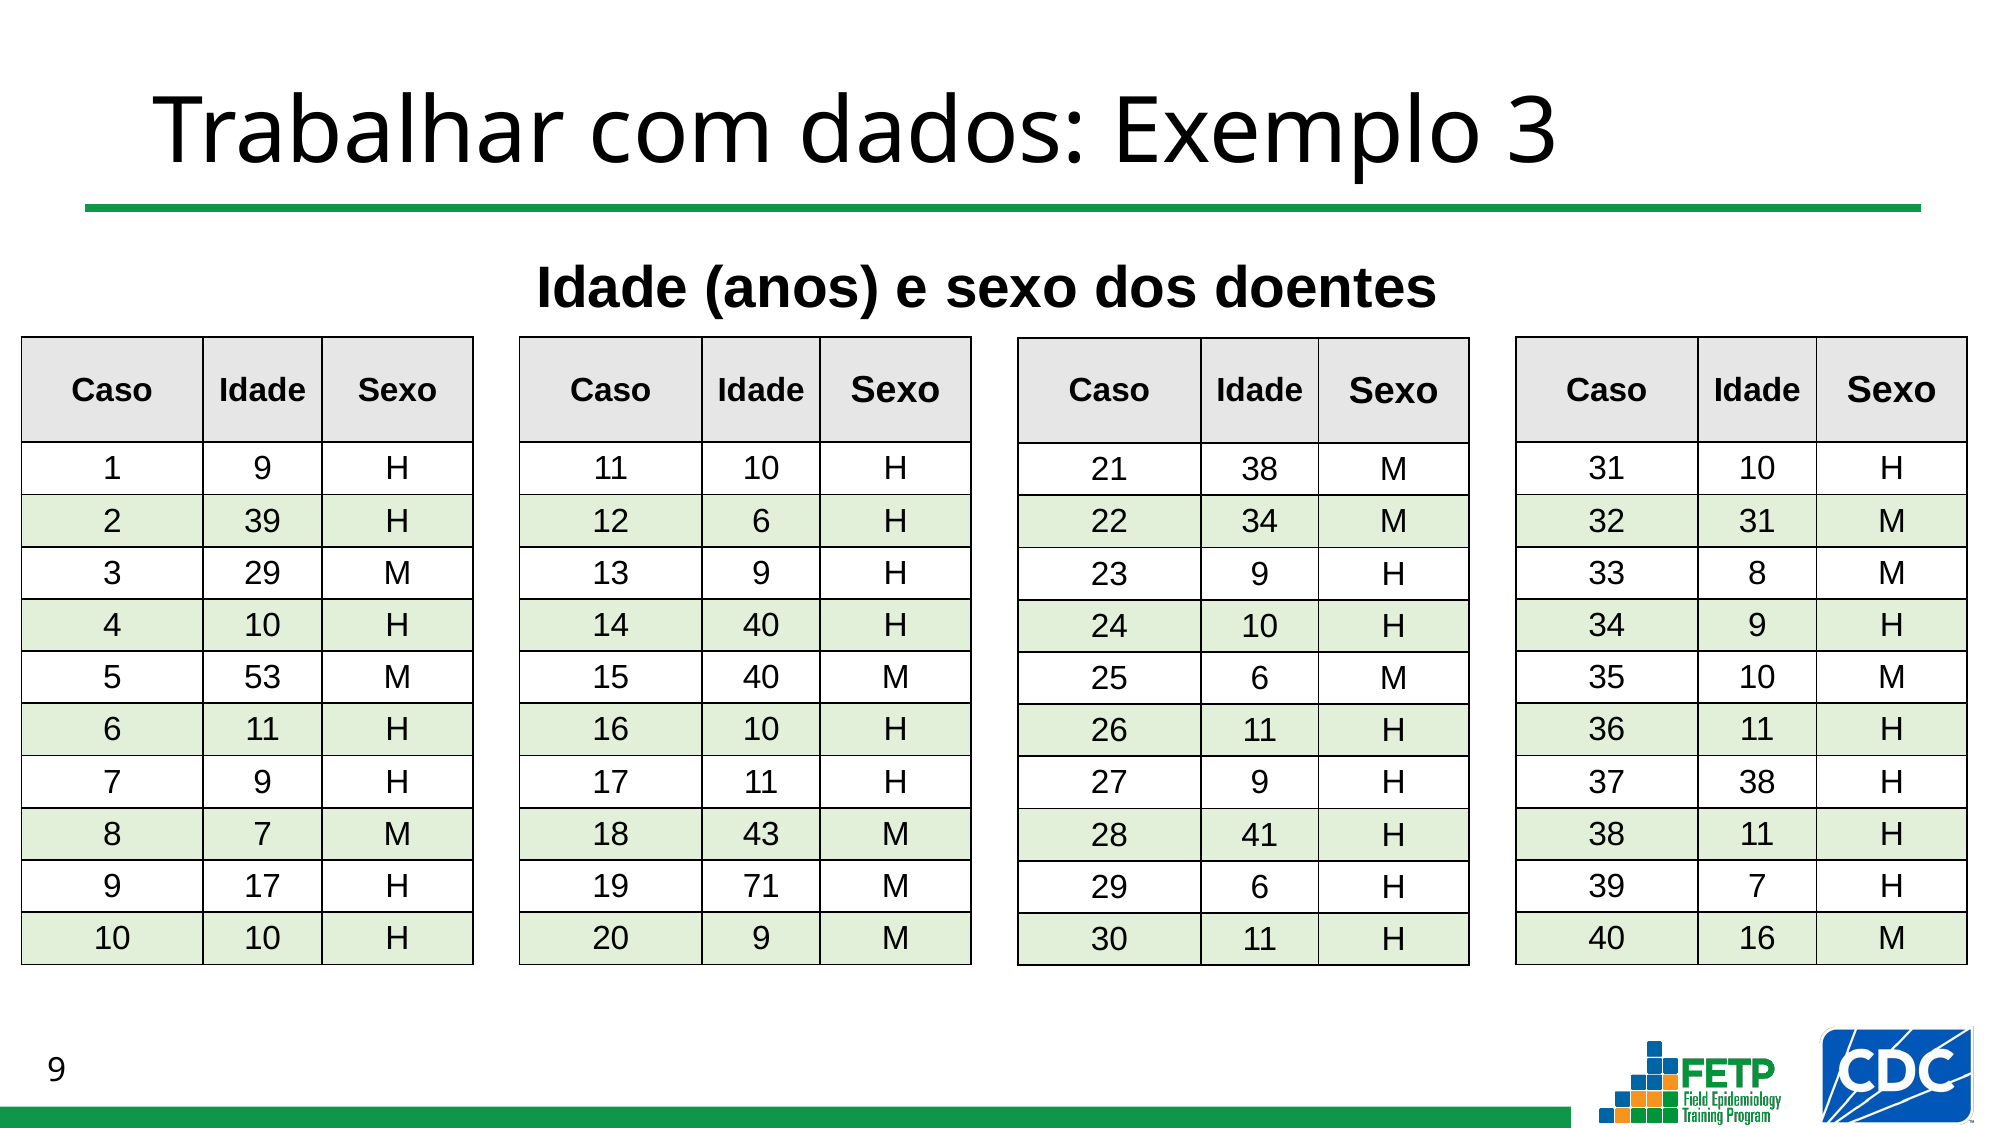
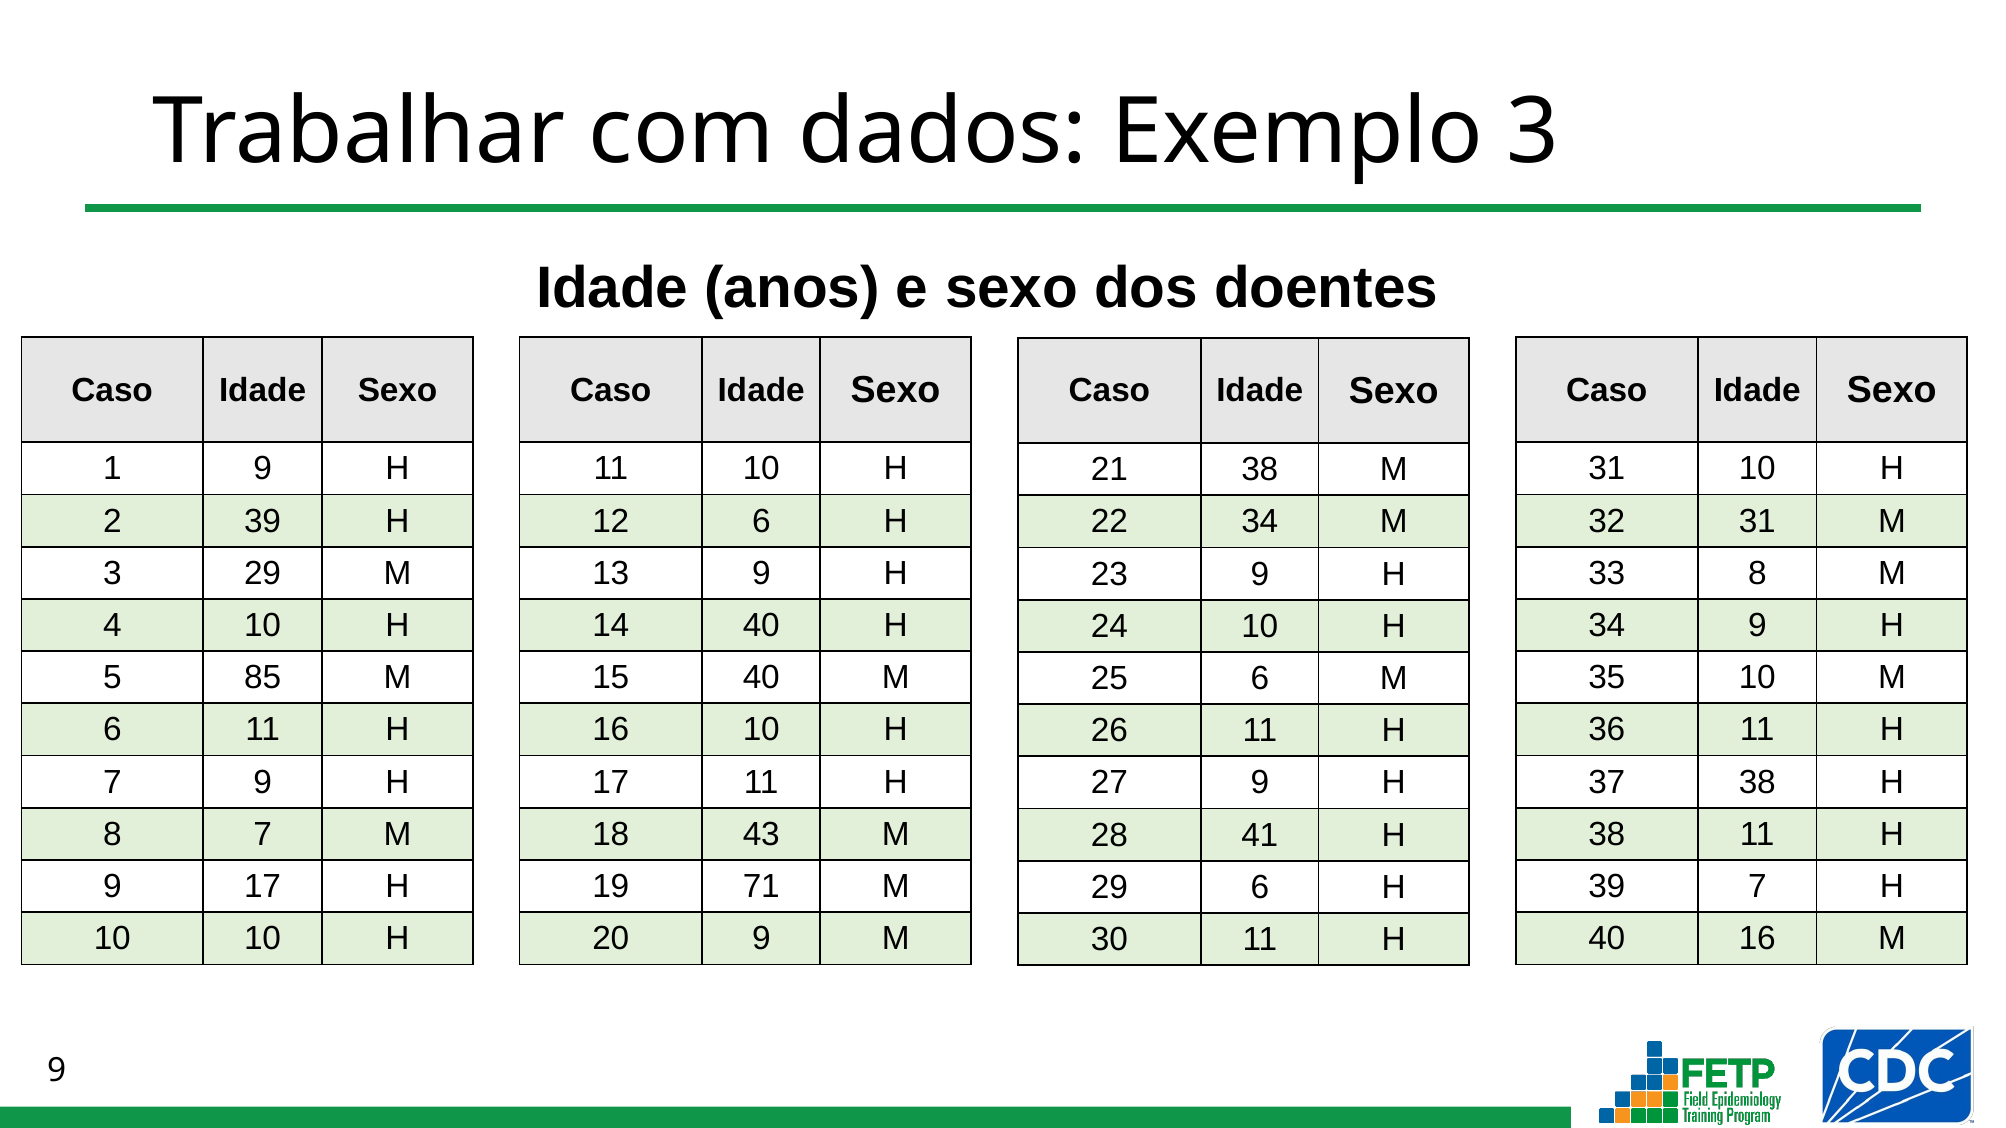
53: 53 -> 85 (263, 678)
